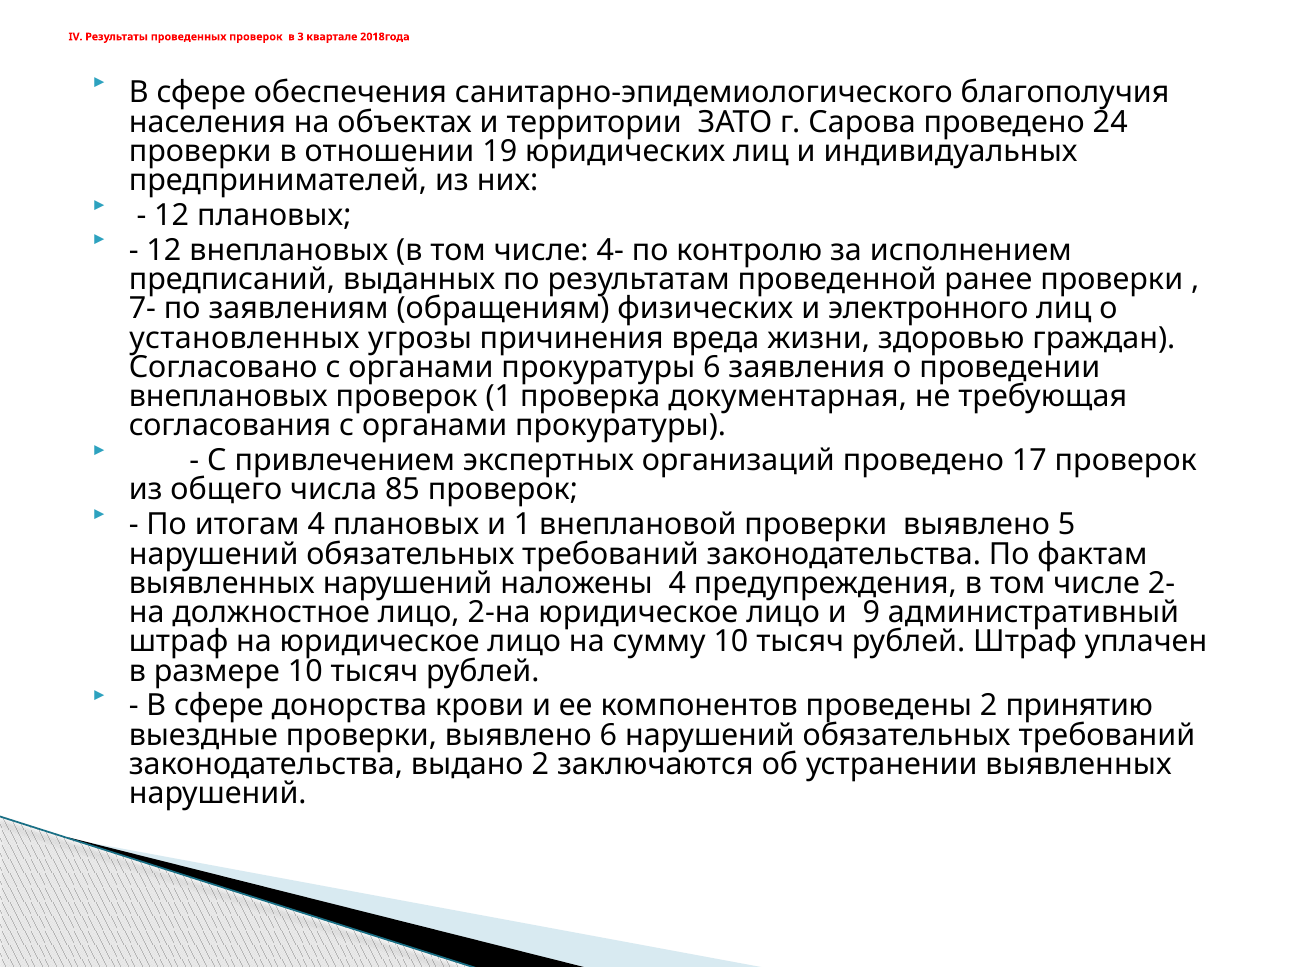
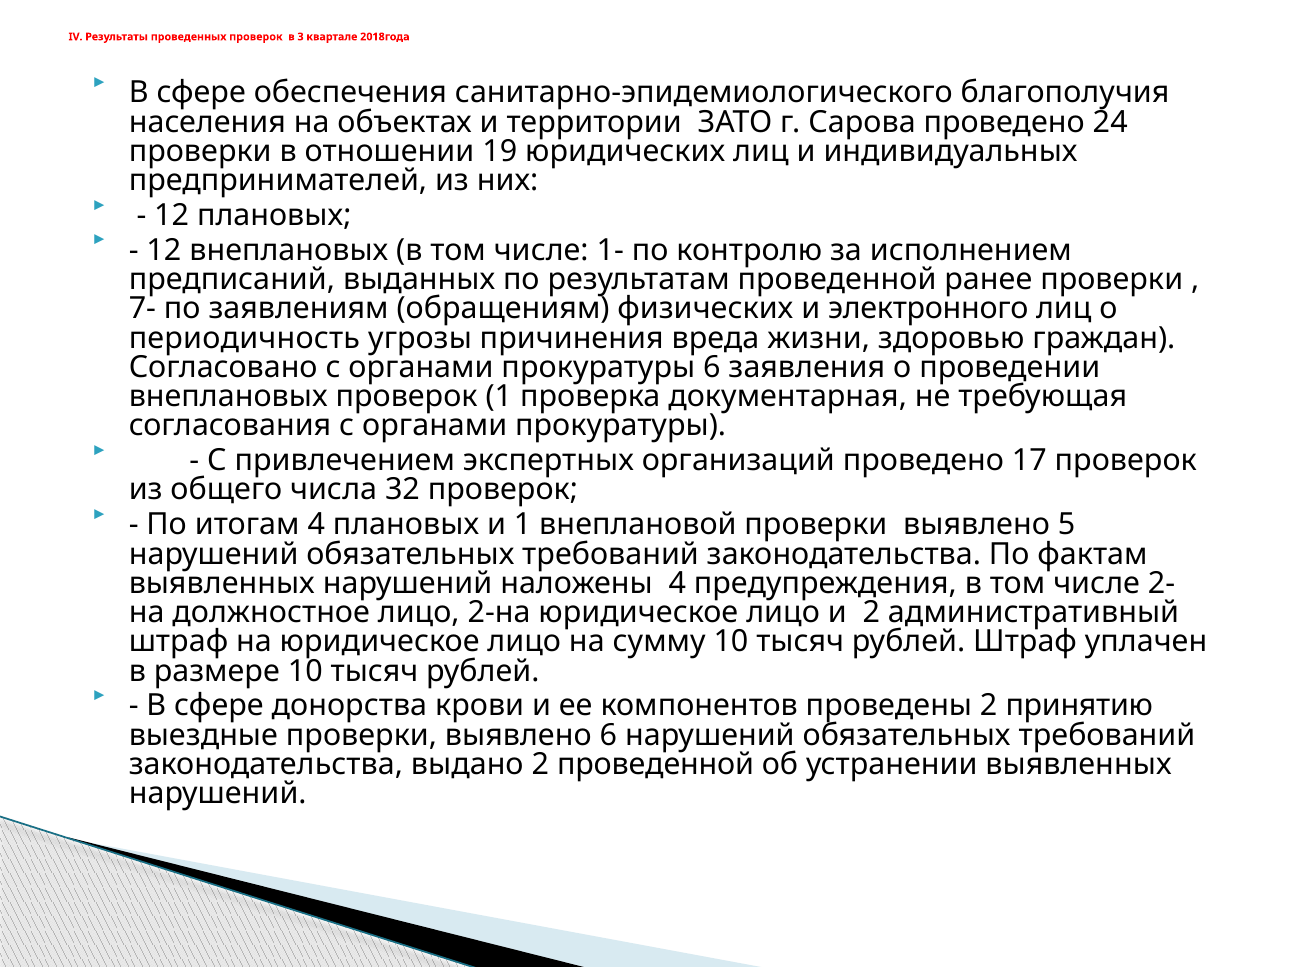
4-: 4- -> 1- (610, 250)
установленных: установленных -> периодичность (244, 338)
85: 85 -> 32 (402, 490)
и 9: 9 -> 2 (871, 613)
2 заключаются: заключаются -> проведенной (656, 765)
